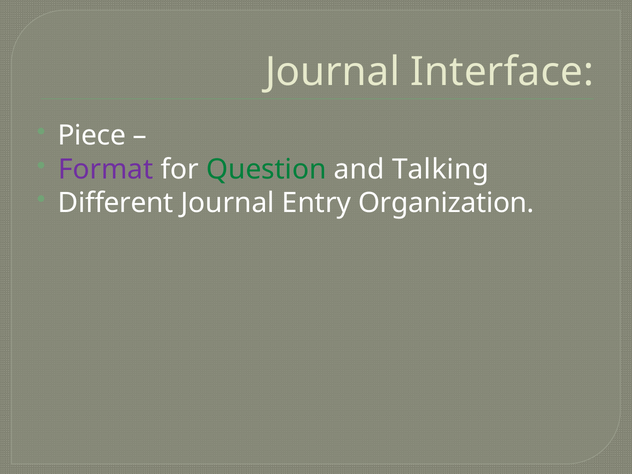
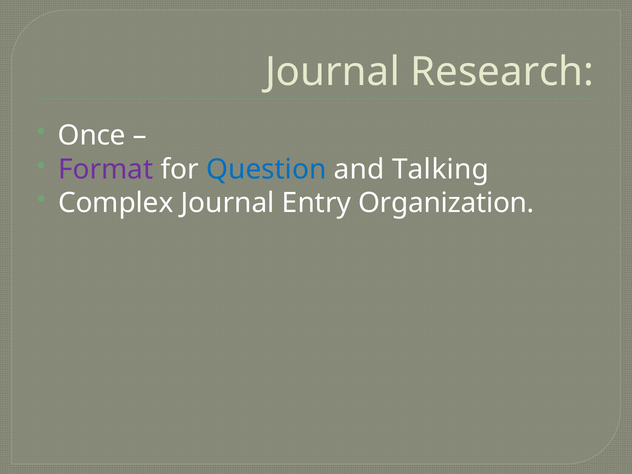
Interface: Interface -> Research (502, 72)
Piece: Piece -> Once (92, 136)
Question colour: green -> blue (266, 169)
Different: Different -> Complex (116, 203)
